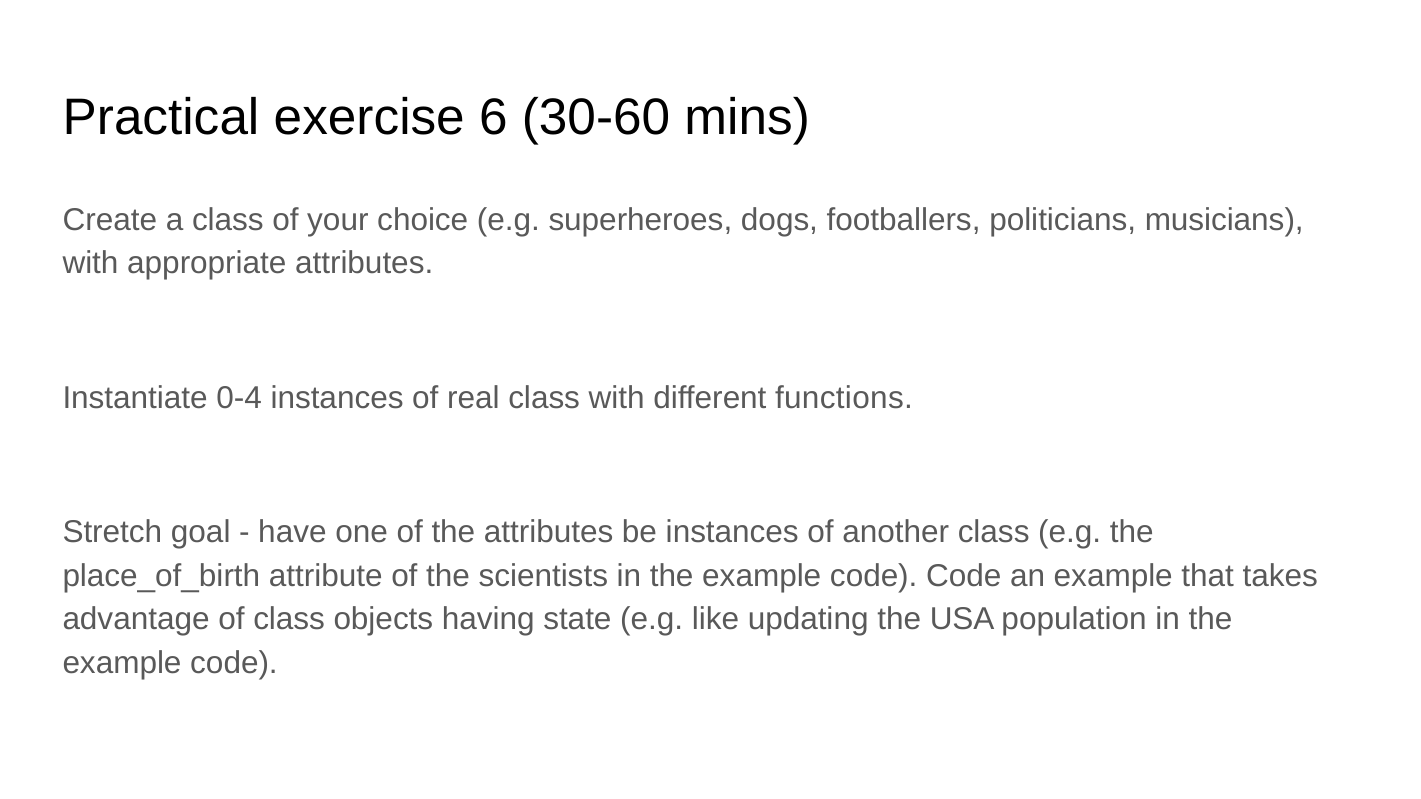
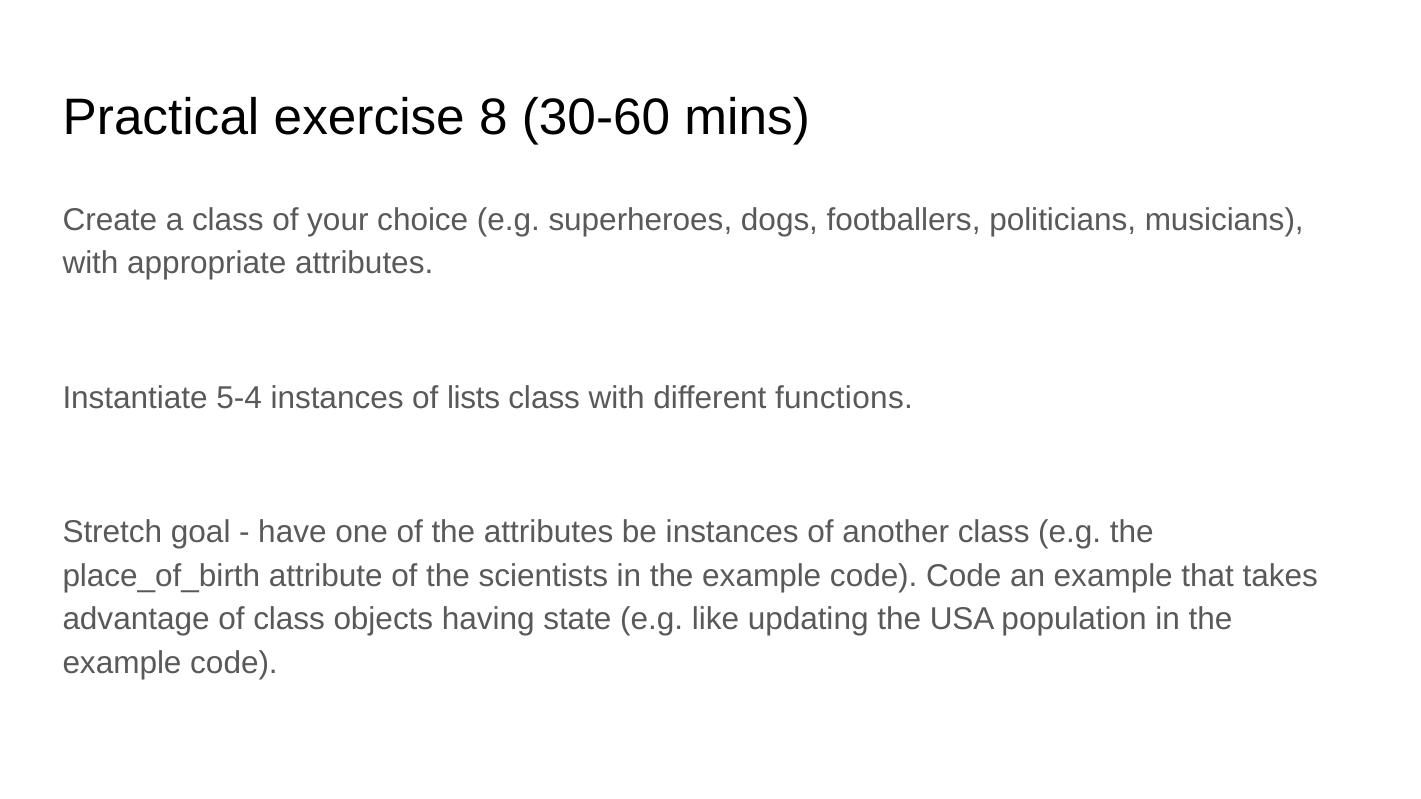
6: 6 -> 8 (493, 118)
0-4: 0-4 -> 5-4 (239, 398)
real: real -> lists (474, 398)
